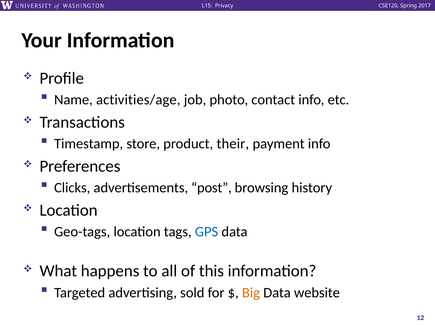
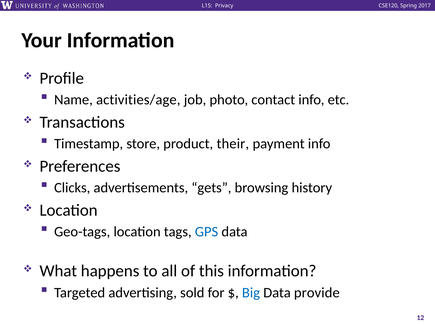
post: post -> gets (211, 188)
Big colour: orange -> blue (251, 293)
website: website -> provide (317, 293)
